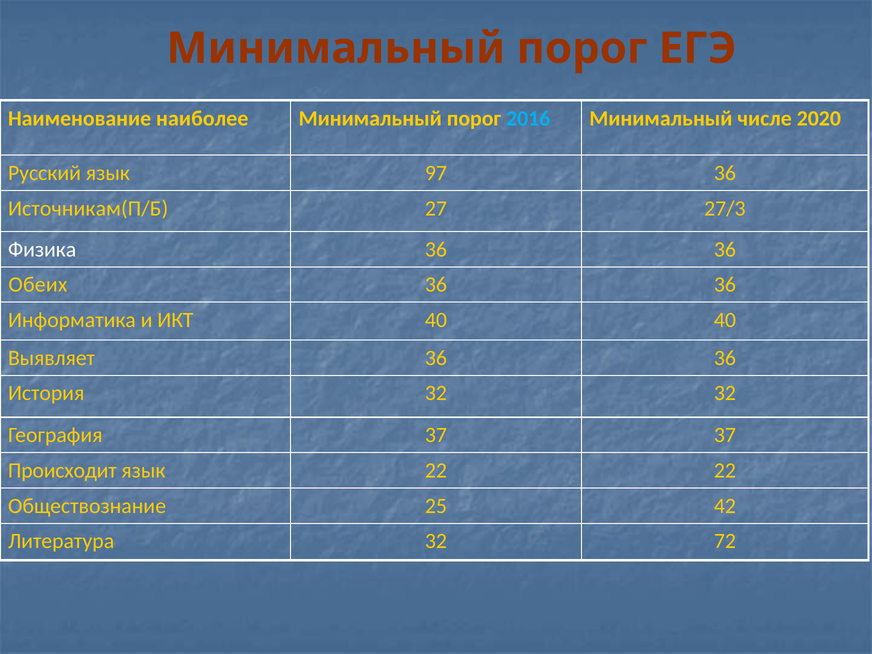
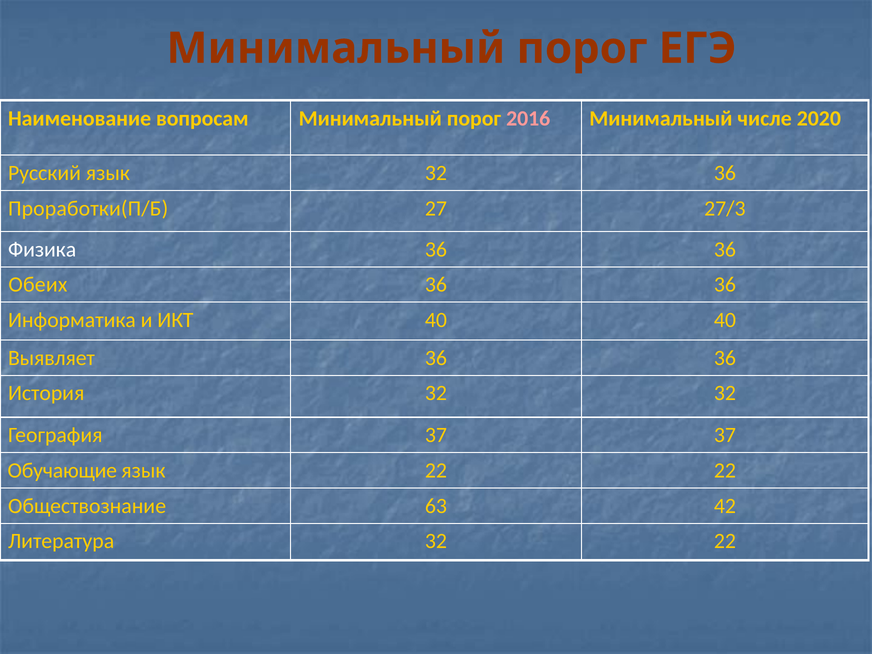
наиболее: наиболее -> вопросам (202, 118)
2016 colour: light blue -> pink (528, 118)
язык 97: 97 -> 32 (436, 173)
Источникам(П/Б: Источникам(П/Б -> Проработки(П/Б (88, 208)
Происходит: Происходит -> Обучающие (62, 471)
25: 25 -> 63 (436, 506)
32 72: 72 -> 22 (725, 541)
